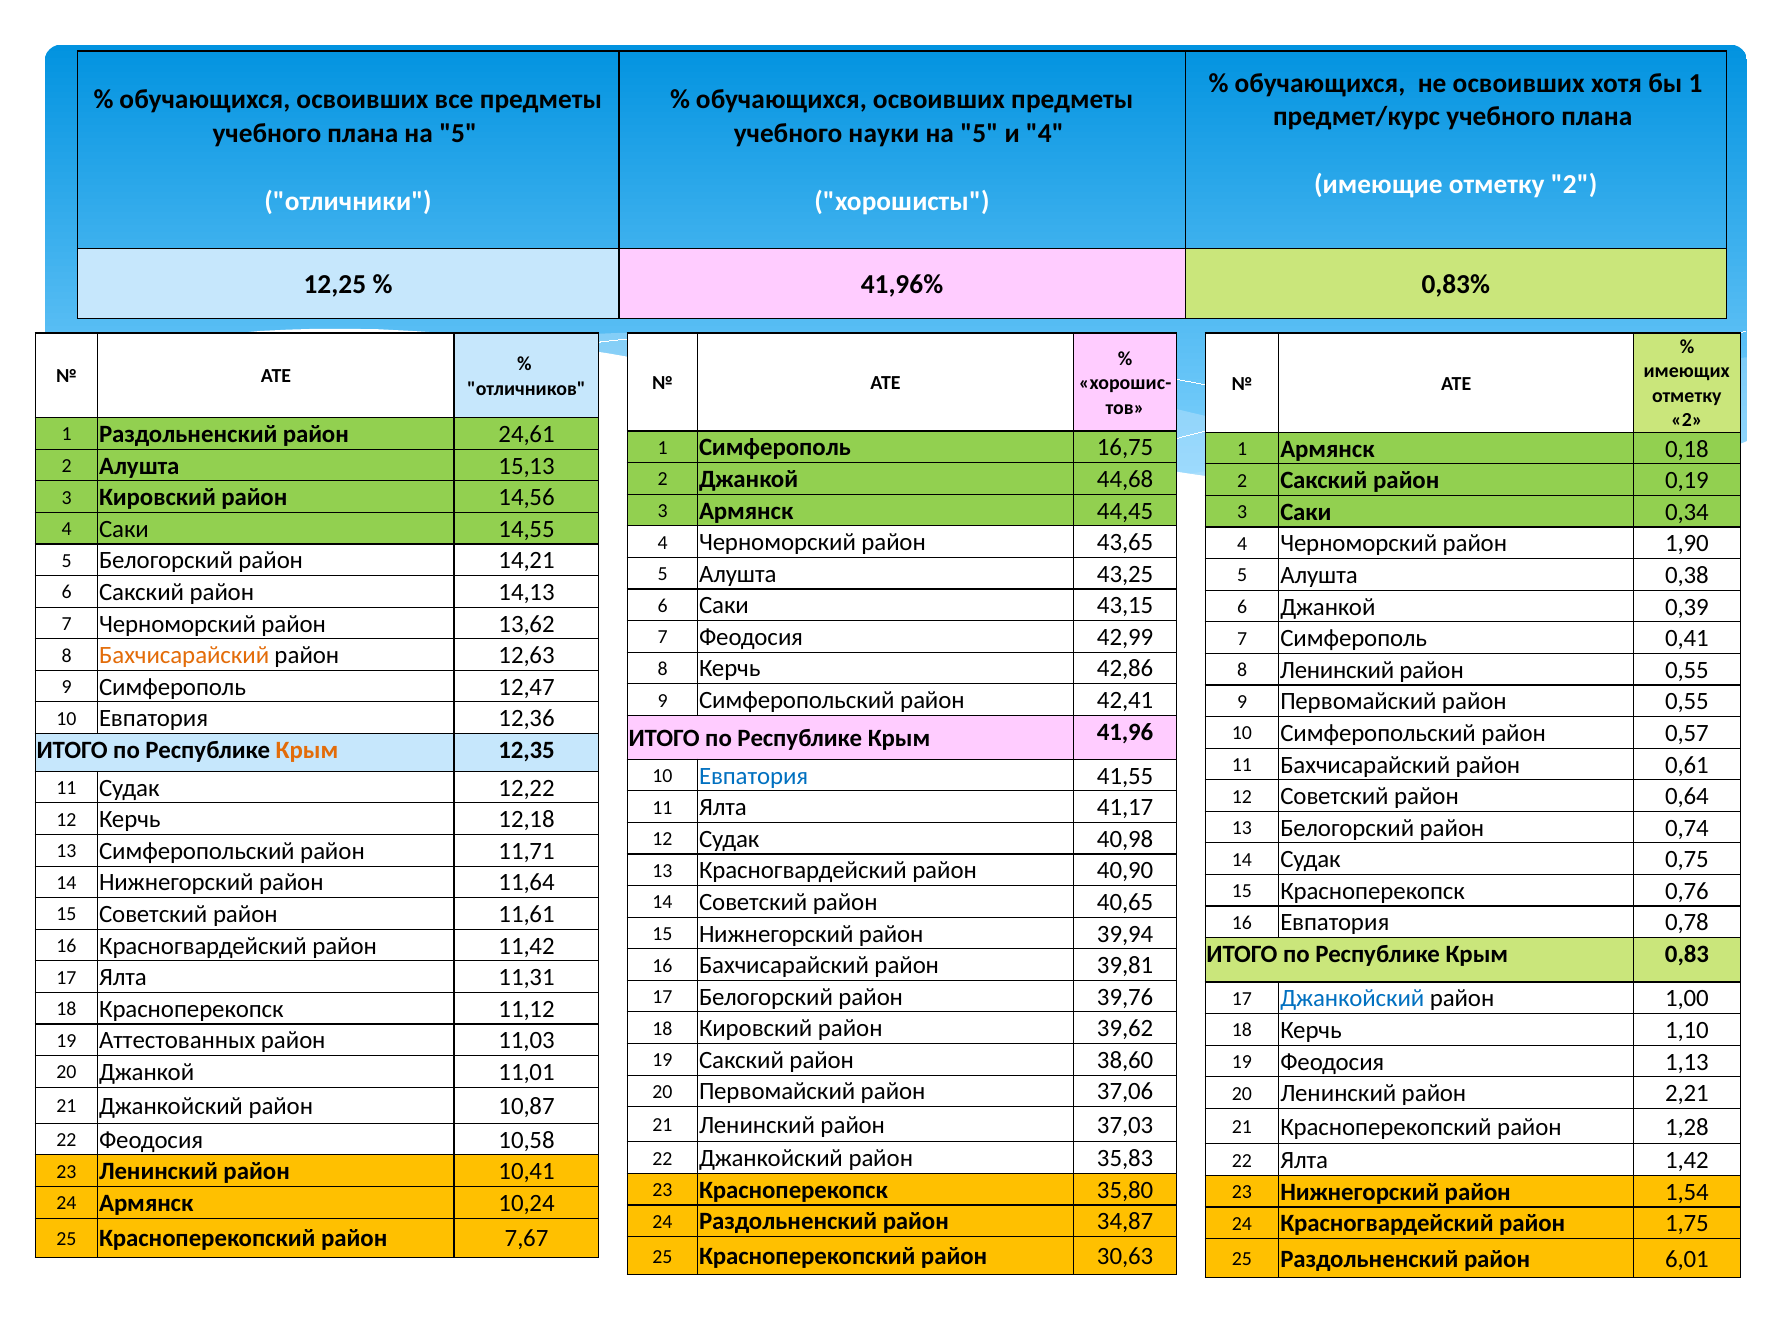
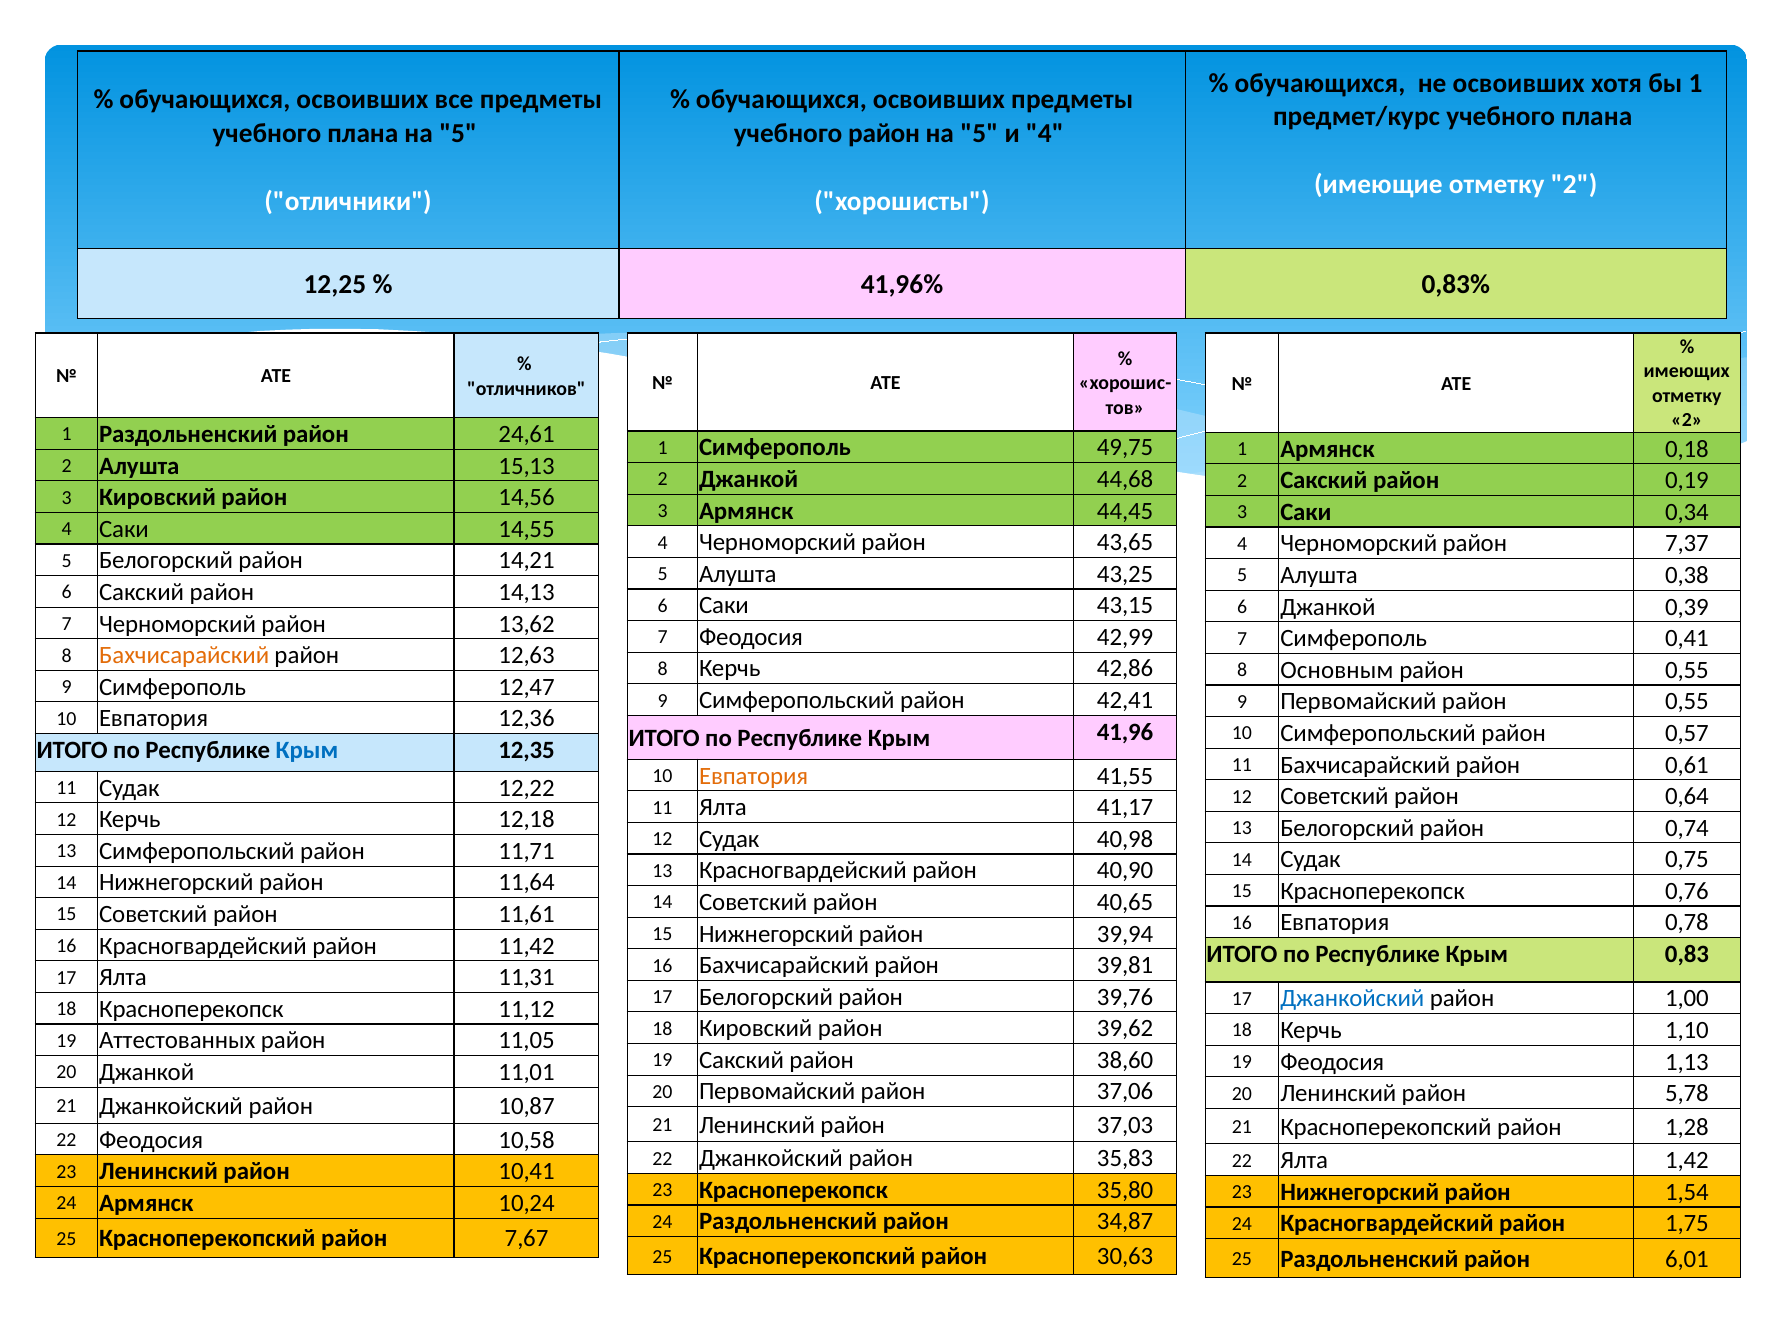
учебного науки: науки -> район (884, 134)
16,75: 16,75 -> 49,75 (1125, 448)
1,90: 1,90 -> 7,37 (1687, 544)
8 Ленинский: Ленинский -> Основным (1337, 670)
Крым colour: orange -> blue (307, 750)
Евпатория colour: blue -> orange (754, 776)
11,03: 11,03 -> 11,05 (527, 1040)
2,21: 2,21 -> 5,78 (1687, 1093)
